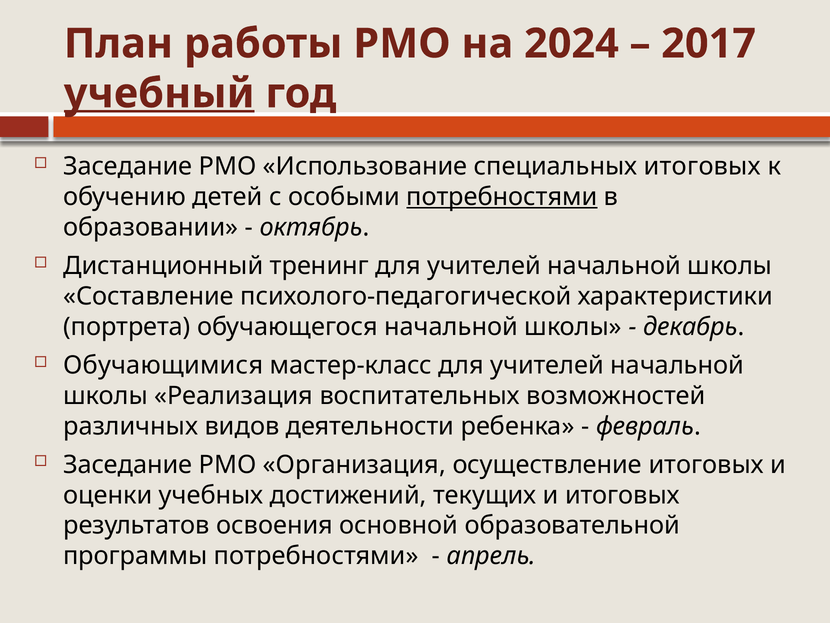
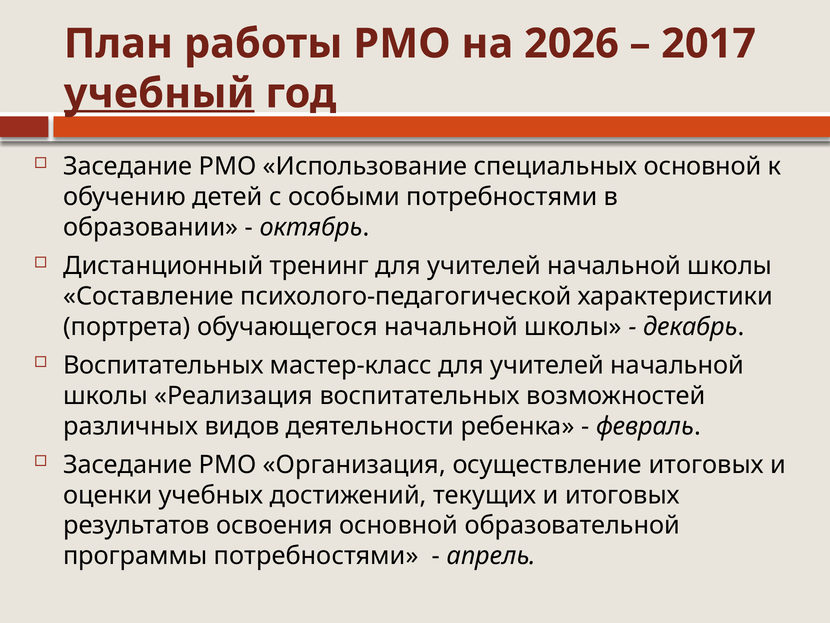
2024: 2024 -> 2026 (571, 44)
специальных итоговых: итоговых -> основной (703, 166)
потребностями underline: present -> none (502, 197)
Обучающимися: Обучающимися -> Воспитательных (163, 365)
